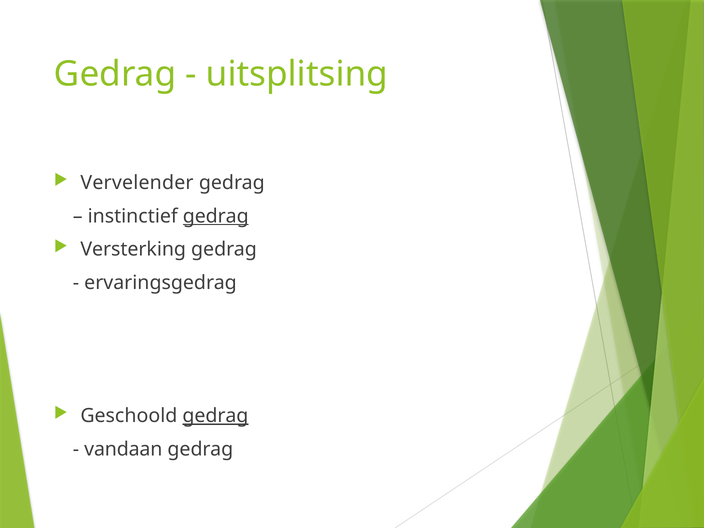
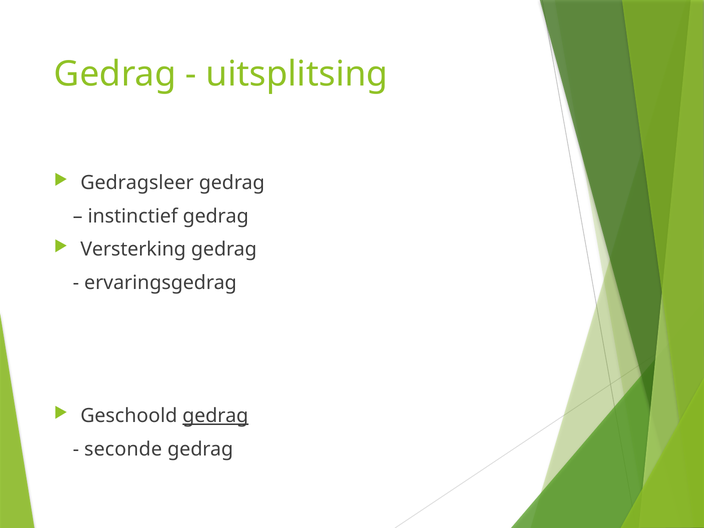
Vervelender: Vervelender -> Gedragsleer (137, 183)
gedrag underline: present -> none (216, 216)
vandaan: vandaan -> seconde (123, 449)
